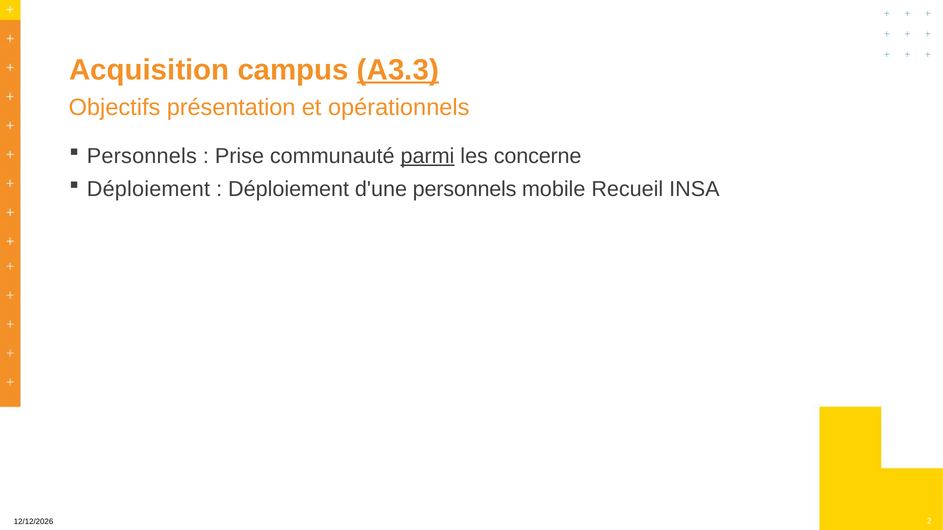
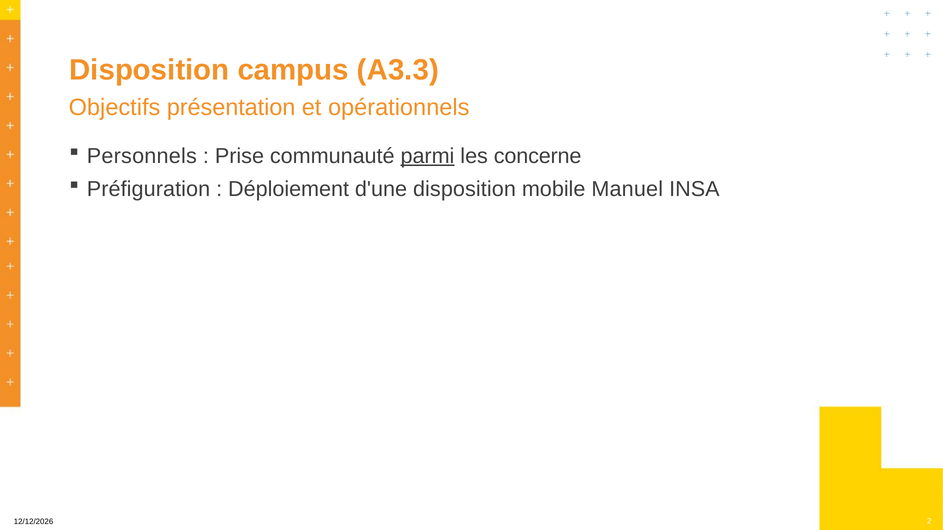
Acquisition: Acquisition -> Disposition (149, 70)
A3.3 underline: present -> none (398, 70)
Déploiement: Déploiement -> Préfiguration (149, 189)
d'une personnels: personnels -> disposition (464, 189)
Recueil: Recueil -> Manuel (627, 189)
